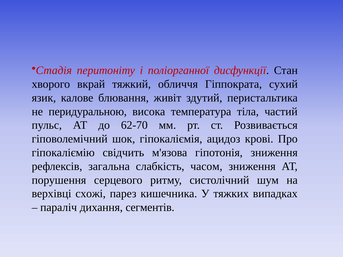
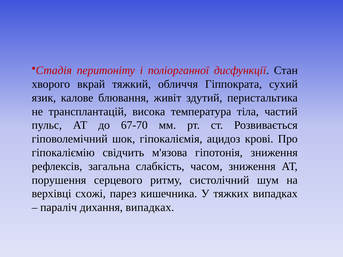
перидуральною: перидуральною -> трансплантацій (88, 112)
62-70: 62-70 -> 67-70 (134, 125)
дихання сегментів: сегментів -> випадках (150, 208)
